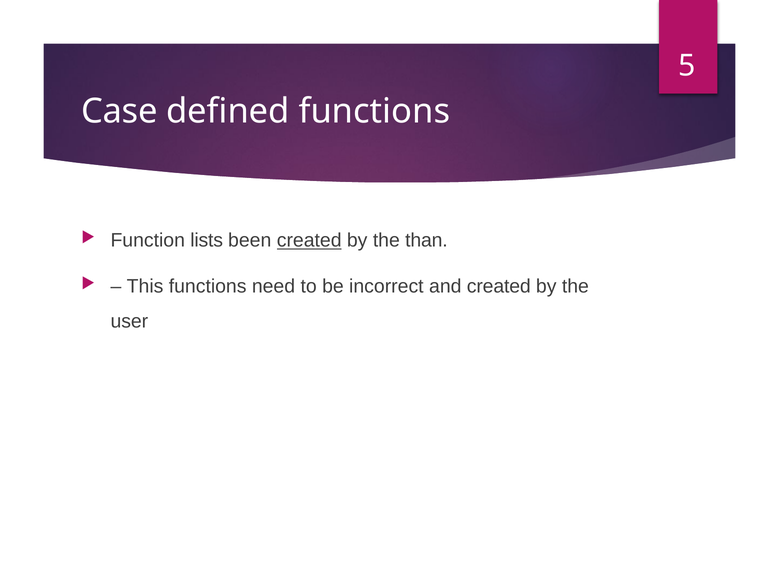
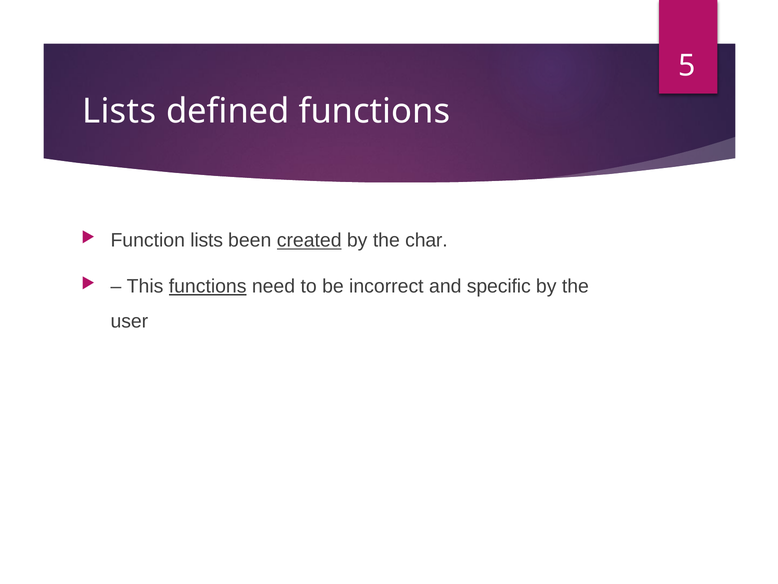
Case: Case -> Lists (119, 111)
than: than -> char (426, 240)
functions underline: none -> present (208, 286)
and created: created -> specific (499, 286)
